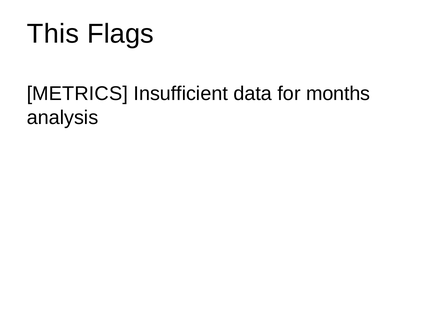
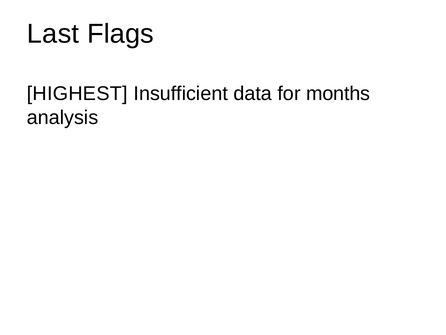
This: This -> Last (53, 34)
METRICS: METRICS -> HIGHEST (77, 94)
